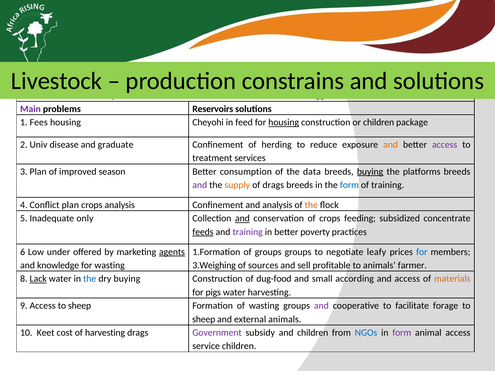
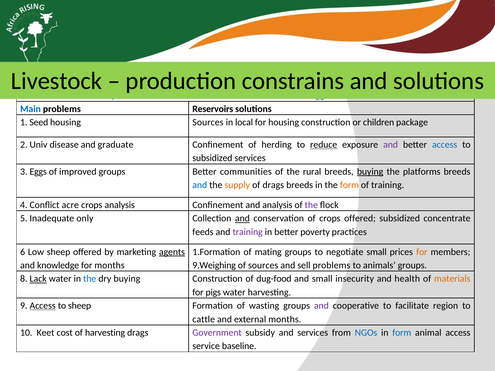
Main colour: purple -> blue (30, 109)
Fees: Fees -> Seed (39, 123)
housing Cheyohi: Cheyohi -> Sources (208, 123)
feed: feed -> local (244, 123)
housing underline: present -> none (284, 123)
reduce underline: none -> present (324, 145)
and colour: orange -> purple (391, 145)
access colour: purple -> blue (445, 145)
treatment: treatment -> subsidized (212, 158)
3 Plan: Plan -> Eggs (38, 172)
improved season: season -> groups (112, 172)
Better consumption: consumption -> communities (246, 172)
data: data -> rural (312, 172)
and colour: purple -> blue (200, 185)
form colour: blue -> orange (349, 185)
Conflict plan: plan -> acre (70, 205)
the colour: orange -> purple (311, 205)
crops feeding: feeding -> offered (360, 219)
feeds underline: present -> none (203, 232)
Low under: under -> sheep (59, 252)
of groups: groups -> mating (268, 252)
negotiate leafy: leafy -> small (377, 252)
for colour: blue -> orange (422, 252)
for wasting: wasting -> months (110, 265)
3.Weighing: 3.Weighing -> 9.Weighing (214, 265)
sell profitable: profitable -> problems (331, 265)
animals farmer: farmer -> groups (412, 265)
according: according -> insecurity (355, 279)
and access: access -> health (407, 279)
Access underline: none -> present (43, 306)
forage: forage -> region (446, 306)
sheep: sheep -> cattle (204, 319)
external animals: animals -> months (285, 319)
and children: children -> services (313, 333)
form colour: purple -> blue (402, 333)
service children: children -> baseline (239, 346)
